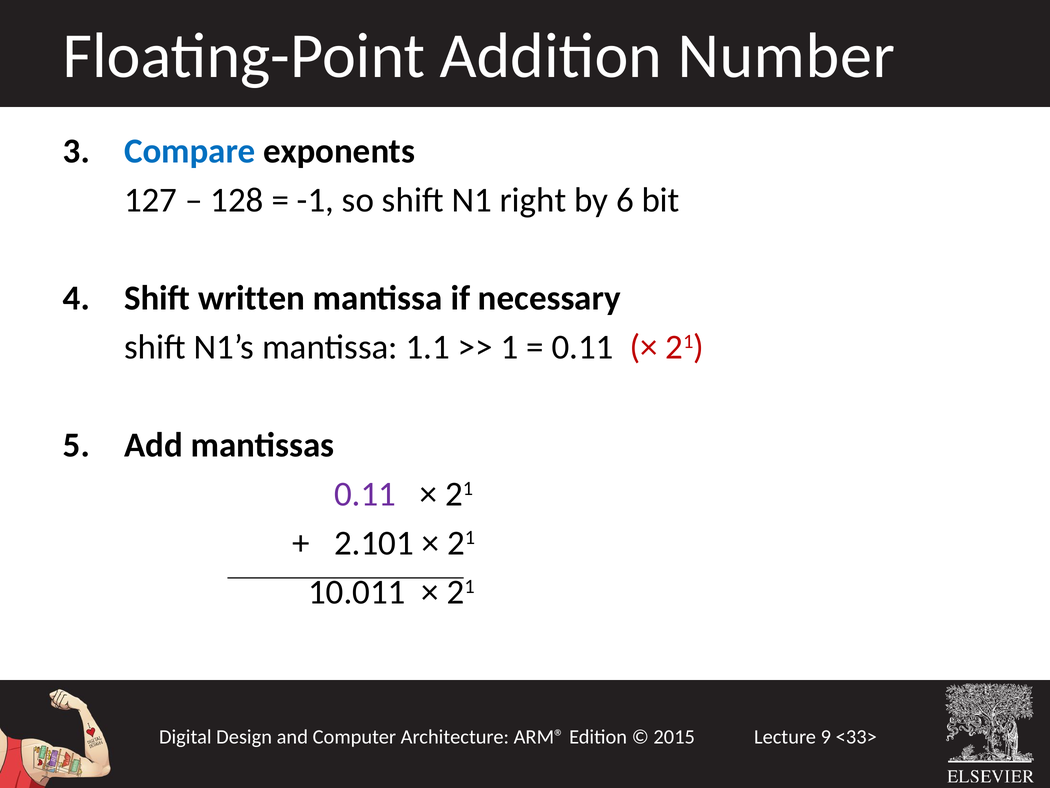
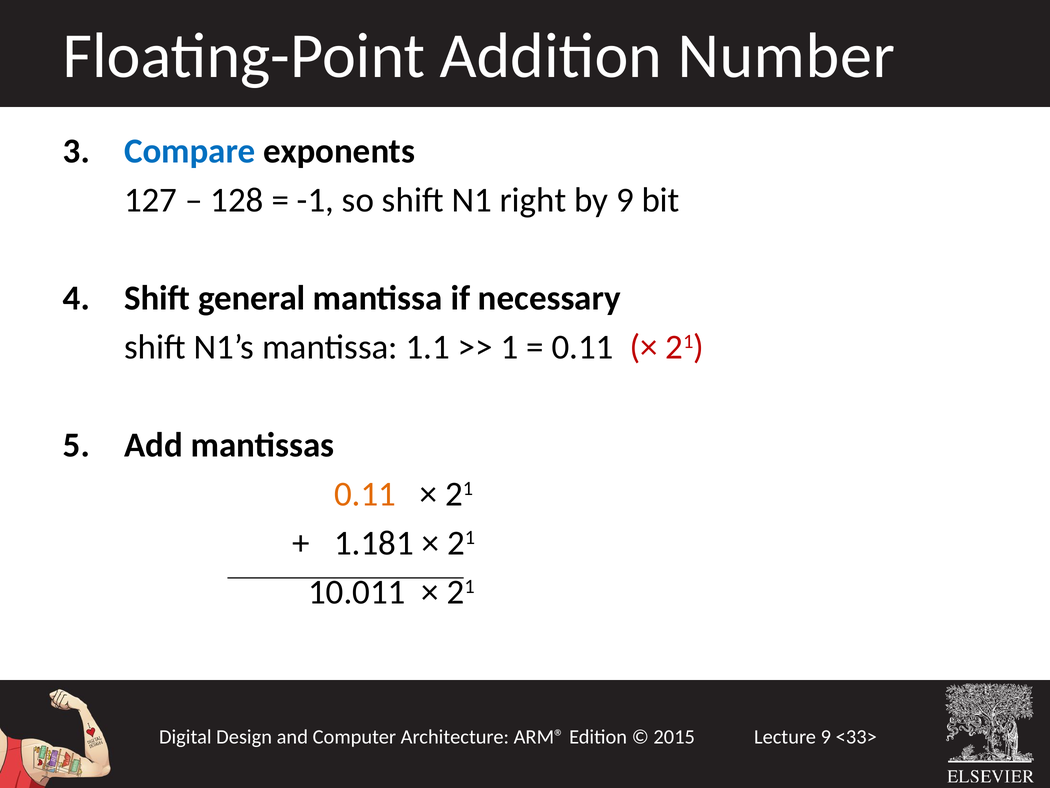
by 6: 6 -> 9 (625, 200)
written: written -> general (252, 298)
0.11 colour: purple -> orange (365, 494)
2.101: 2.101 -> 1.181 (374, 543)
